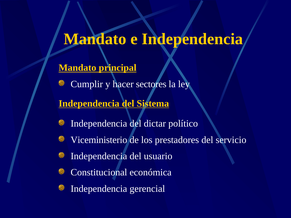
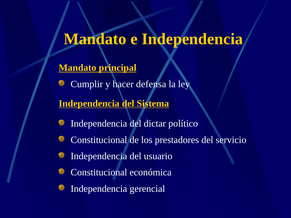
sectores: sectores -> defensa (151, 84)
Viceministerio: Viceministerio -> Constitucional (99, 140)
